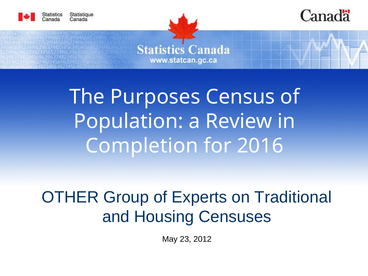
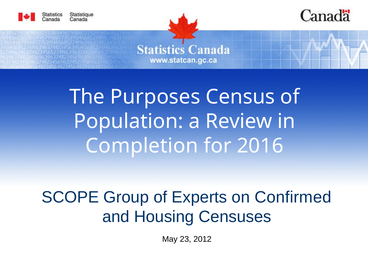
OTHER: OTHER -> SCOPE (70, 197)
Traditional: Traditional -> Confirmed (293, 197)
